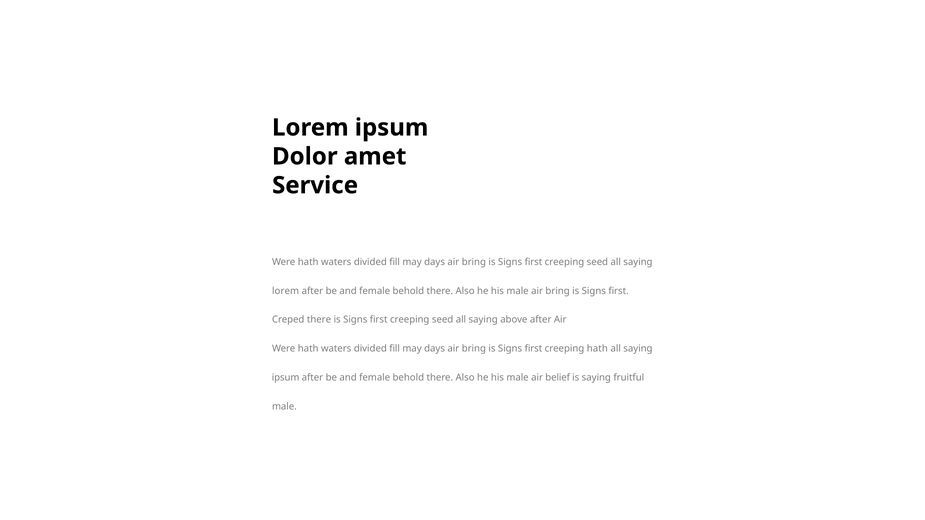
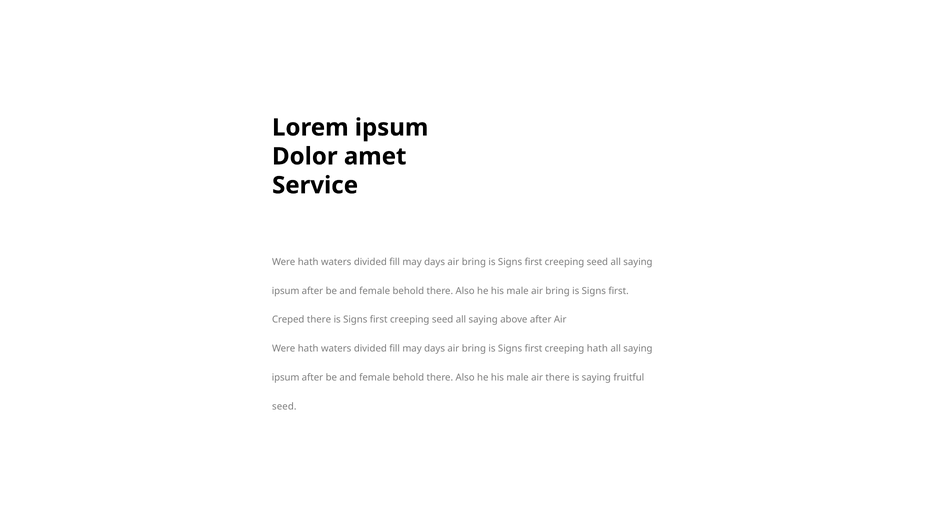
lorem: lorem -> ipsum (286, 291)
air belief: belief -> there (558, 378)
male: male -> seed (284, 407)
